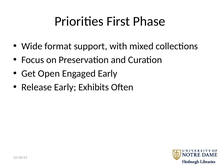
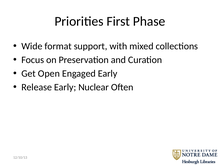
Exhibits: Exhibits -> Nuclear (94, 87)
